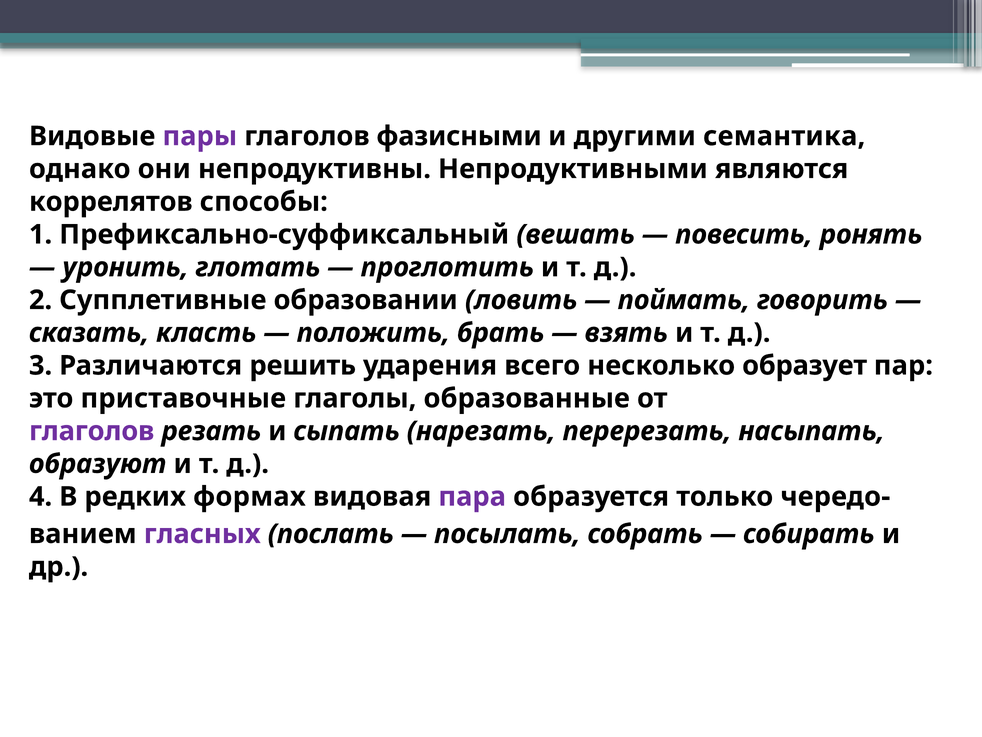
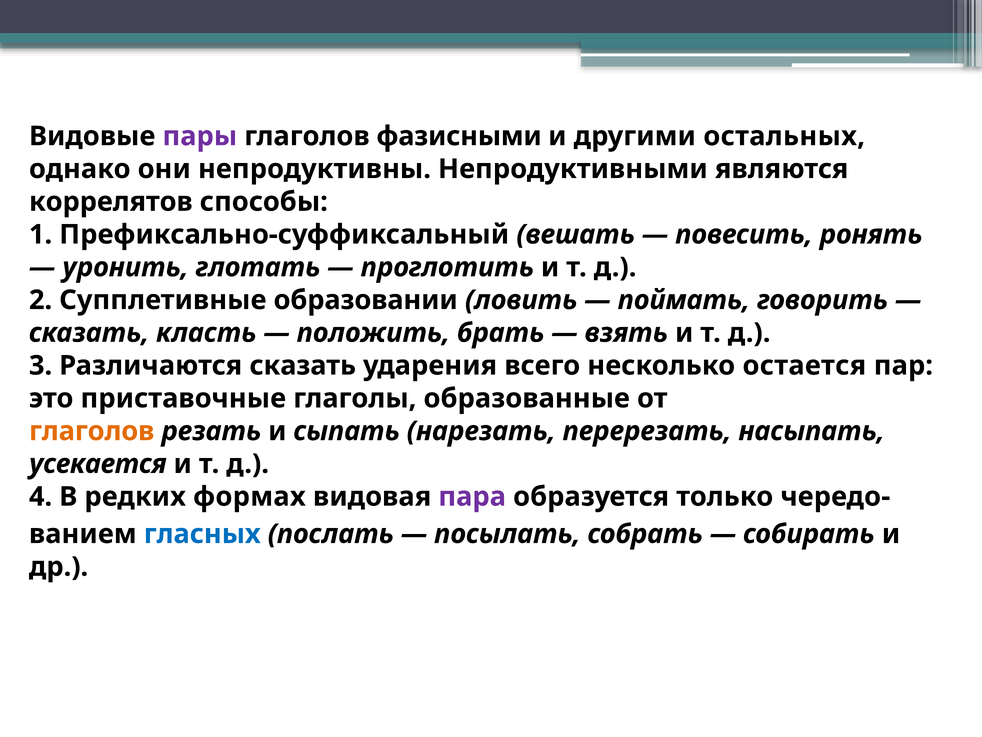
семантика: семантика -> остальных (784, 136)
решить: решить -> сказать (303, 365)
образует: образует -> остается (804, 365)
глаголов colour: purple -> orange (92, 431)
образуют: образуют -> усекается (98, 464)
гласных colour: purple -> blue (202, 534)
